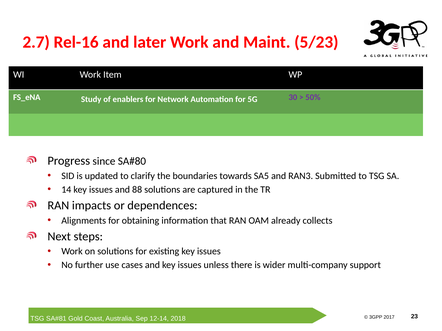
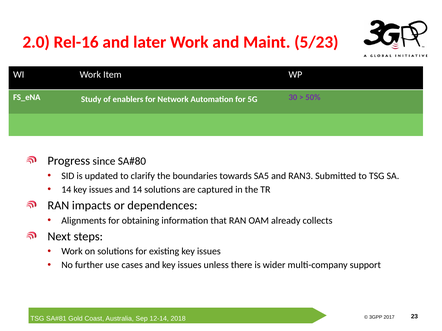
2.7: 2.7 -> 2.0 (36, 42)
and 88: 88 -> 14 (137, 190)
